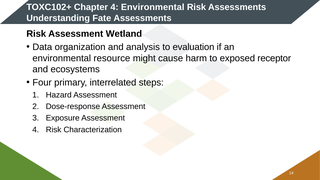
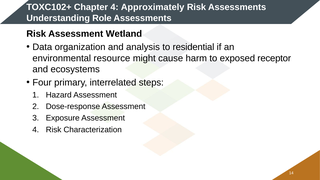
4 Environmental: Environmental -> Approximately (153, 7)
Fate: Fate -> Role (102, 18)
evaluation: evaluation -> residential (193, 47)
